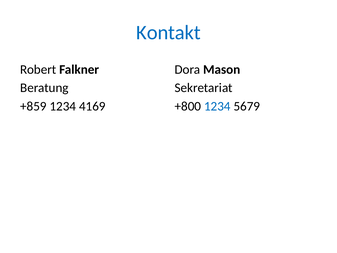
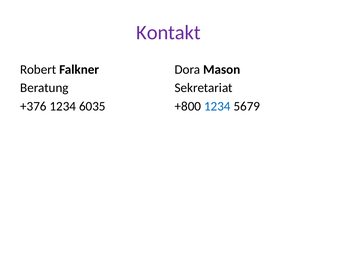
Kontakt colour: blue -> purple (169, 33)
+859: +859 -> +376 (33, 106)
4169: 4169 -> 6035 (92, 106)
